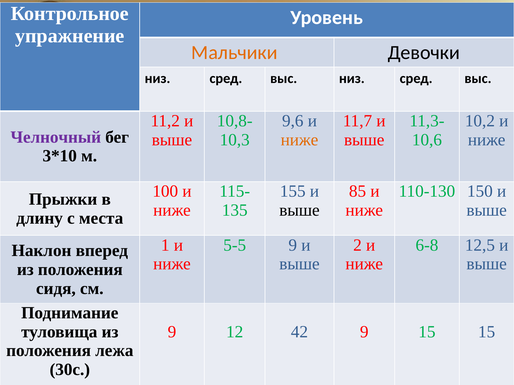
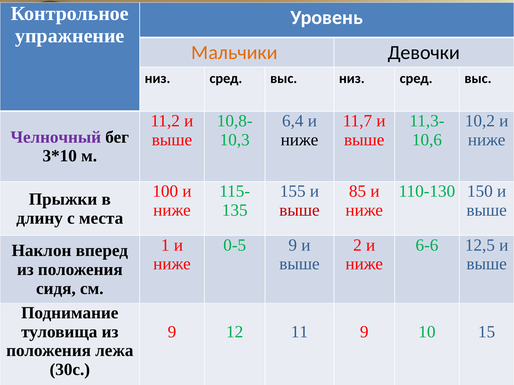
9,6: 9,6 -> 6,4 (293, 121)
ниже colour: orange -> black (299, 140)
выше colour: black -> red (299, 210)
5-5: 5-5 -> 0-5 (235, 245)
6-8: 6-8 -> 6-6 (427, 245)
42: 42 -> 11 (299, 332)
9 15: 15 -> 10 (427, 332)
